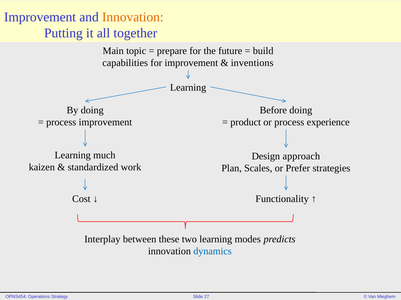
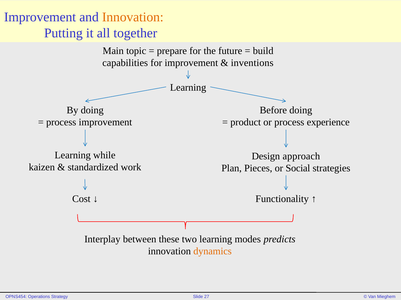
much: much -> while (104, 155)
Scales: Scales -> Pieces (258, 169)
Prefer: Prefer -> Social (298, 169)
dynamics colour: blue -> orange (213, 252)
